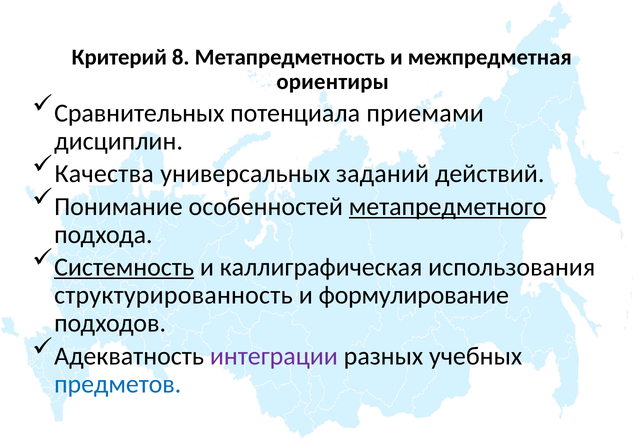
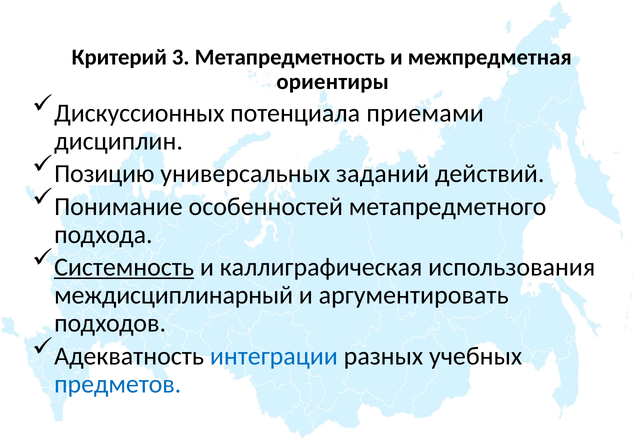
8: 8 -> 3 (181, 57)
Сравнительных: Сравнительных -> Дискуссионных (139, 113)
Качества: Качества -> Позицию (104, 174)
метапредметного underline: present -> none (448, 207)
структурированность: структурированность -> междисциплинарный (174, 295)
формулирование: формулирование -> аргументировать (414, 295)
интеграции colour: purple -> blue (274, 356)
